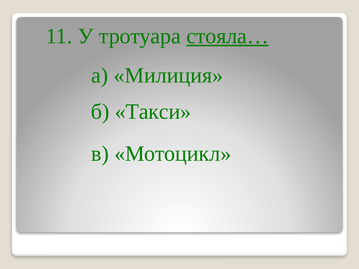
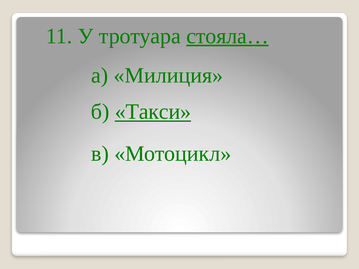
Такси underline: none -> present (153, 112)
